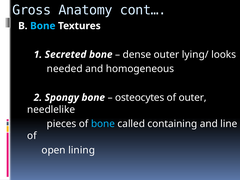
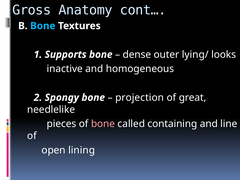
Secreted: Secreted -> Supports (66, 55)
needed: needed -> inactive (65, 69)
osteocytes: osteocytes -> projection (140, 98)
of outer: outer -> great (193, 98)
bone colour: light blue -> pink (103, 124)
